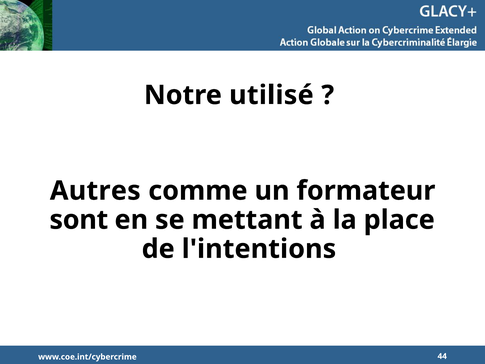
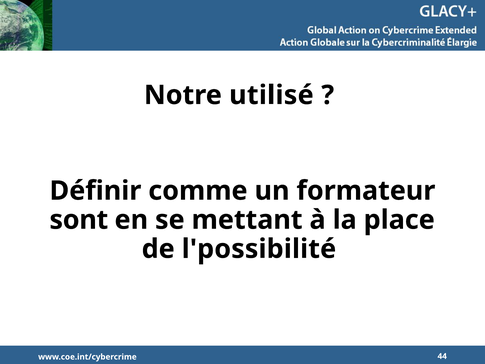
Autres: Autres -> Définir (95, 191)
l'intentions: l'intentions -> l'possibilité (259, 249)
